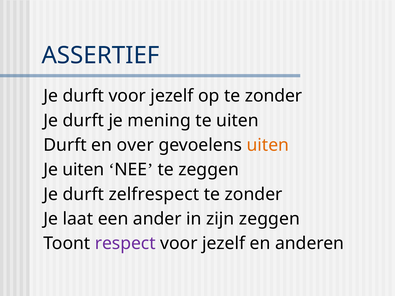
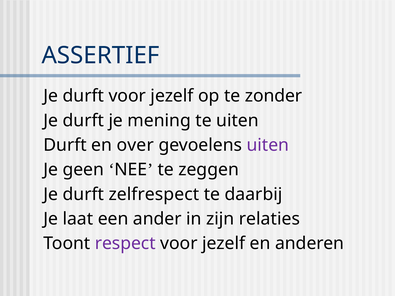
uiten colour: orange -> purple (268, 145)
Je uiten: uiten -> geen (83, 170)
zonder: zonder -> daarbij (254, 194)
zijn zeggen: zeggen -> relaties (269, 219)
